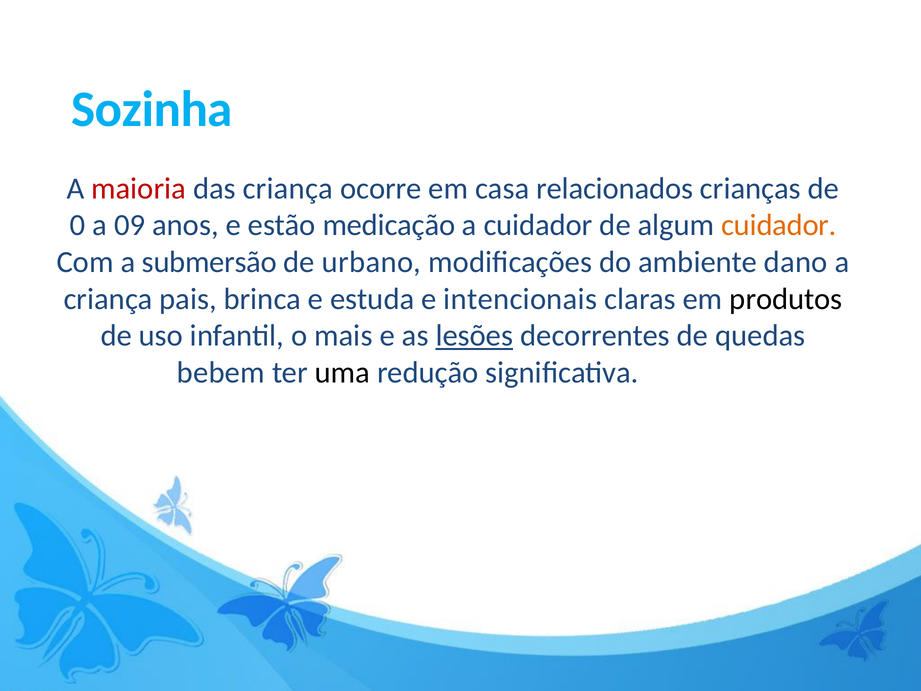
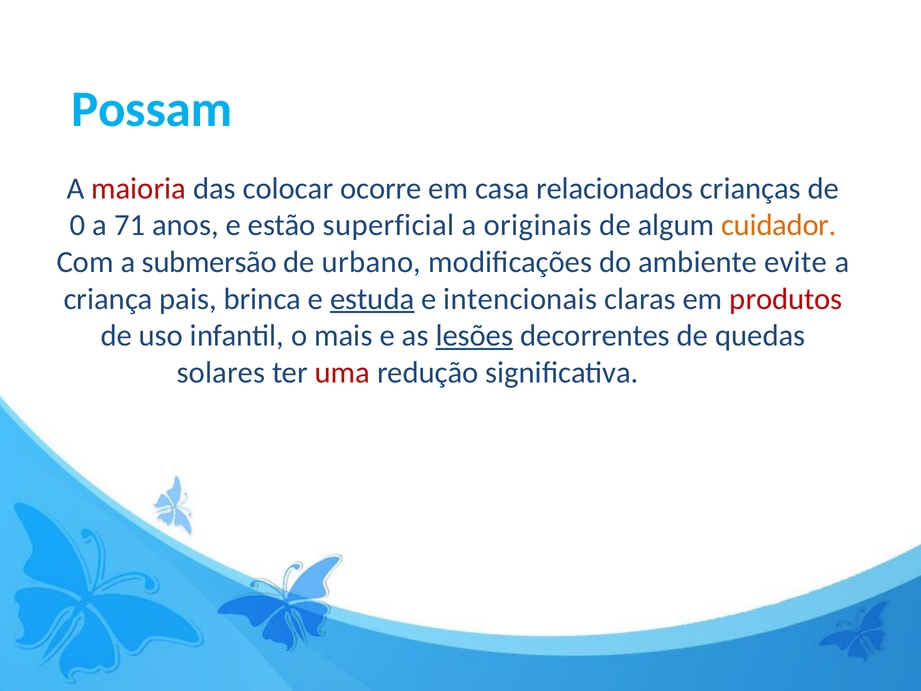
Sozinha: Sozinha -> Possam (152, 109)
das criança: criança -> colocar (288, 188)
09: 09 -> 71 (130, 225)
medicação: medicação -> superficial (389, 225)
a cuidador: cuidador -> originais (538, 225)
dano: dano -> evite (796, 262)
estuda underline: none -> present (372, 299)
produtos colour: black -> red (786, 299)
bebem: bebem -> solares (221, 373)
uma colour: black -> red (343, 373)
